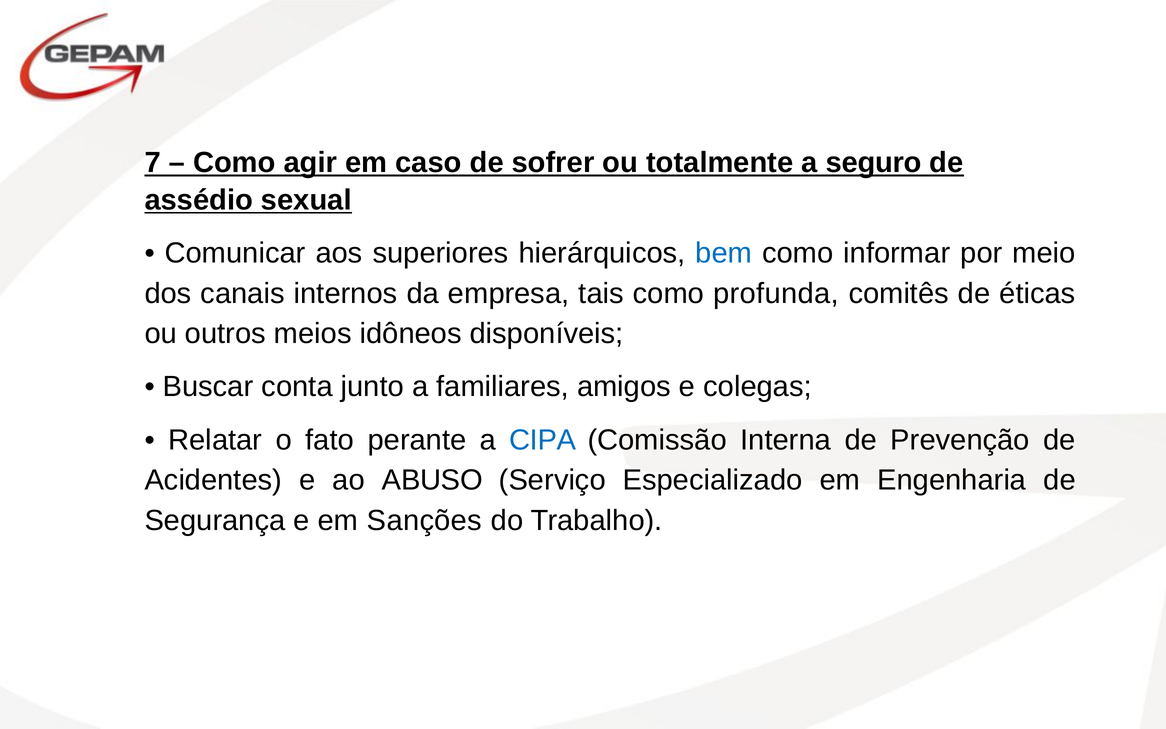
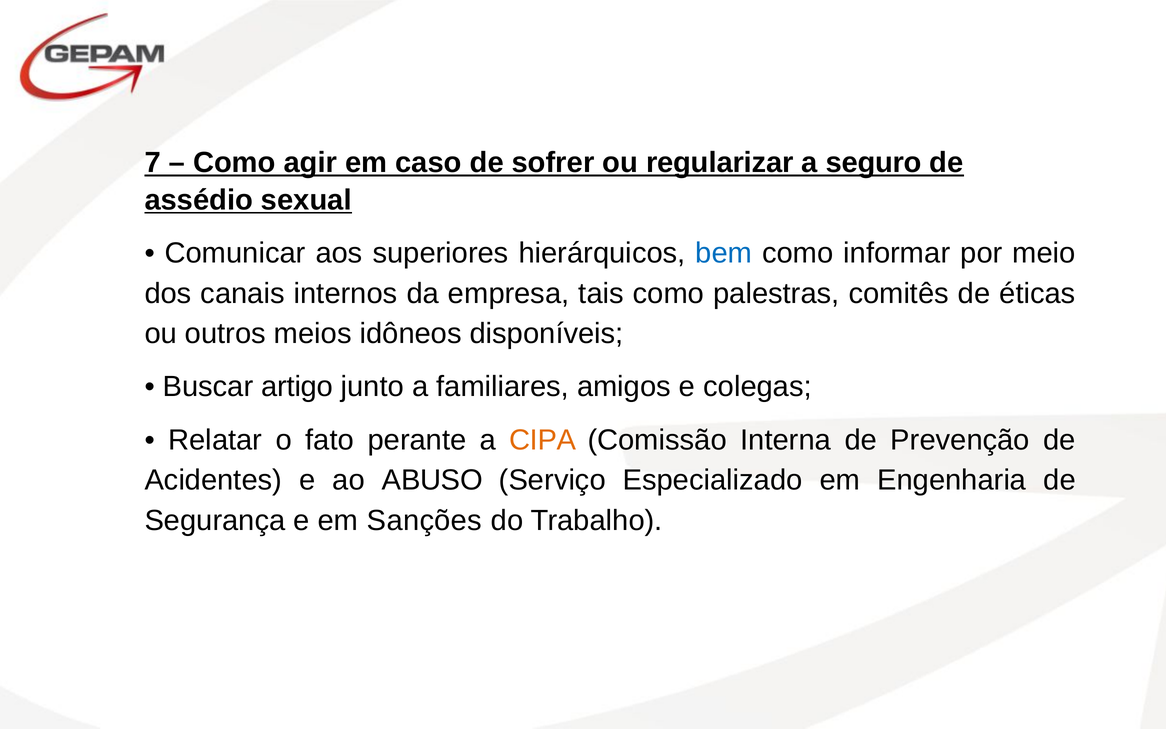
totalmente: totalmente -> regularizar (720, 163)
profunda: profunda -> palestras (776, 293)
conta: conta -> artigo (297, 387)
CIPA colour: blue -> orange (543, 440)
